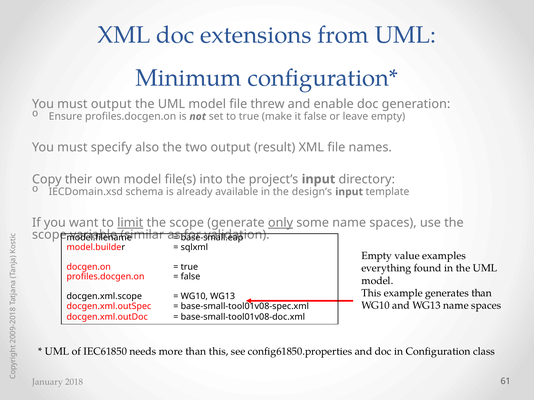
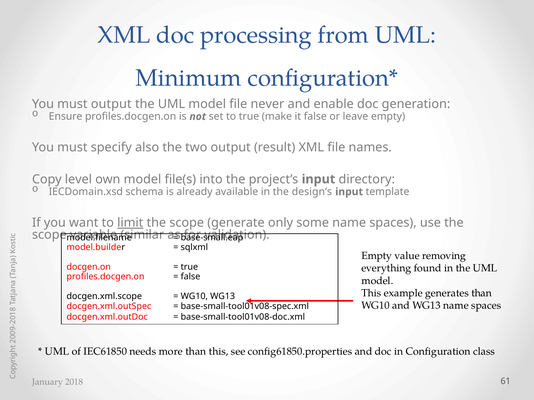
extensions: extensions -> processing (256, 35)
threw: threw -> never (267, 104)
their: their -> level (78, 179)
only underline: present -> none (281, 223)
examples: examples -> removing (444, 256)
